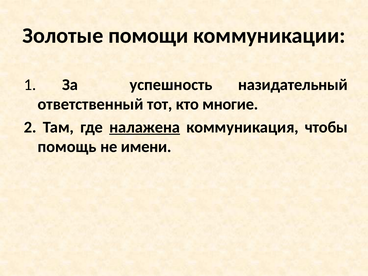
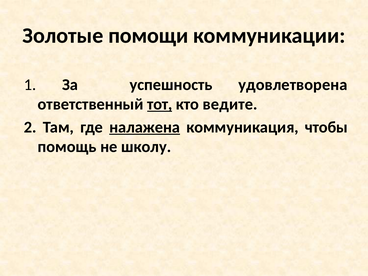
назидательный: назидательный -> удовлетворена (293, 85)
тот underline: none -> present (160, 104)
многие: многие -> ведите (230, 104)
имени: имени -> школу (146, 147)
